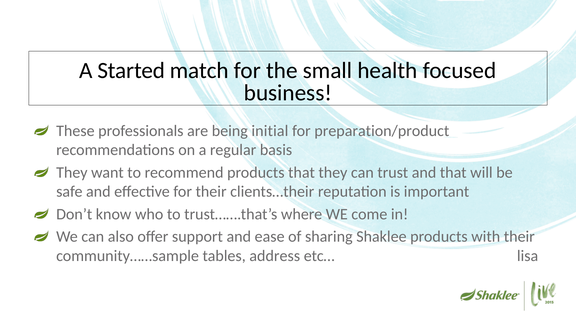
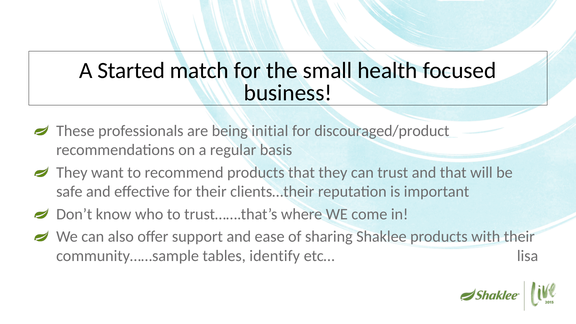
preparation/product: preparation/product -> discouraged/product (382, 131)
address: address -> identify (275, 256)
